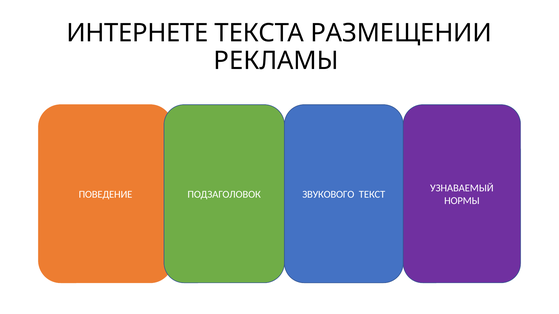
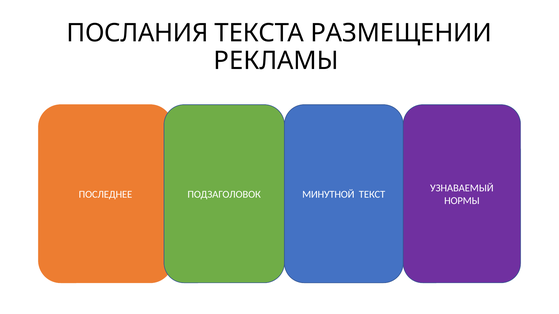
ИНТЕРНЕТЕ: ИНТЕРНЕТЕ -> ПОСЛАНИЯ (137, 33)
ПОВЕДЕНИЕ: ПОВЕДЕНИЕ -> ПОСЛЕДНЕЕ (105, 195)
ЗВУКОВОГО: ЗВУКОВОГО -> МИНУТНОЙ (328, 195)
